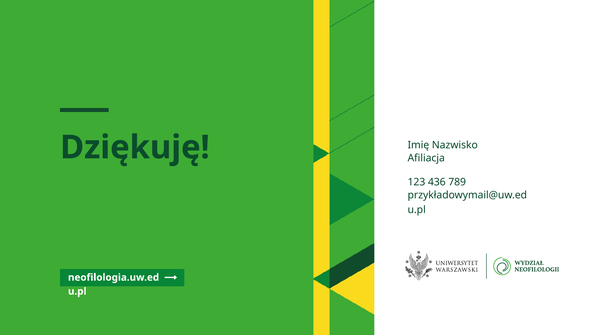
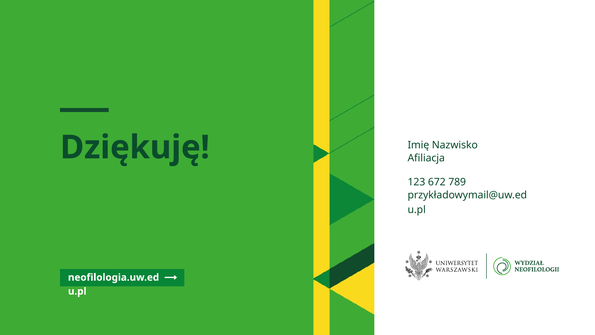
436: 436 -> 672 (437, 182)
